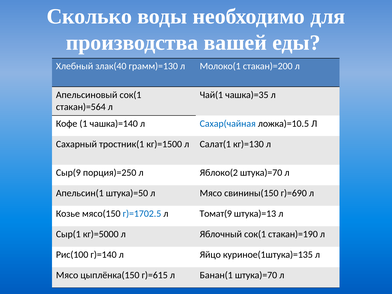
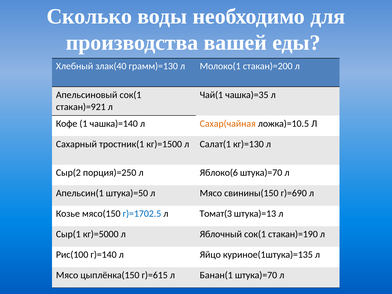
стакан)=564: стакан)=564 -> стакан)=921 (81, 107)
Сахар(чайная colour: blue -> orange (228, 124)
Сыр(9: Сыр(9 -> Сыр(2 (68, 173)
Яблоко(2: Яблоко(2 -> Яблоко(6 (219, 173)
Томат(9: Томат(9 -> Томат(3 (216, 214)
